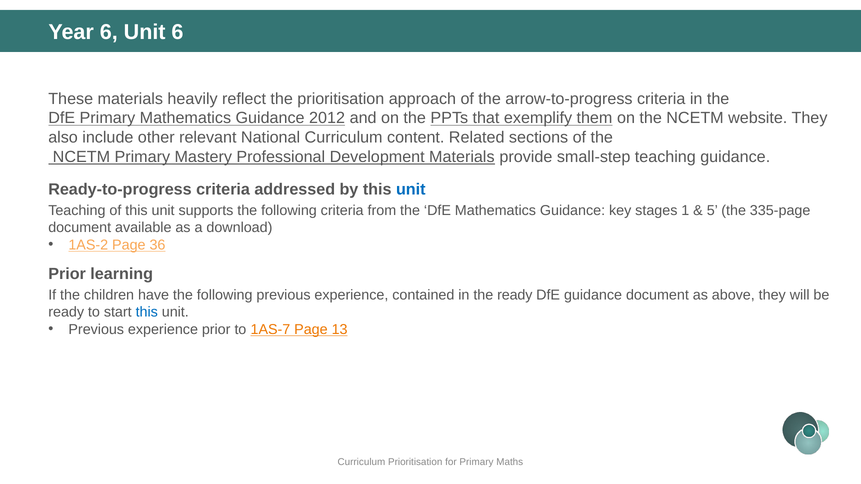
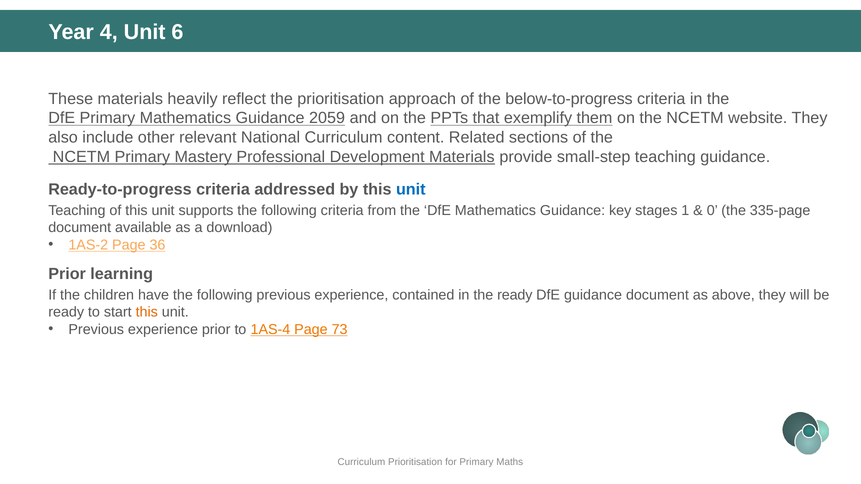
Year 6: 6 -> 4 (109, 32)
arrow-to-progress: arrow-to-progress -> below-to-progress (569, 99)
2012: 2012 -> 2059 (327, 118)
5: 5 -> 0 (712, 211)
this colour: blue -> orange (147, 312)
1AS-7: 1AS-7 -> 1AS-4 (270, 330)
13: 13 -> 73 (340, 330)
